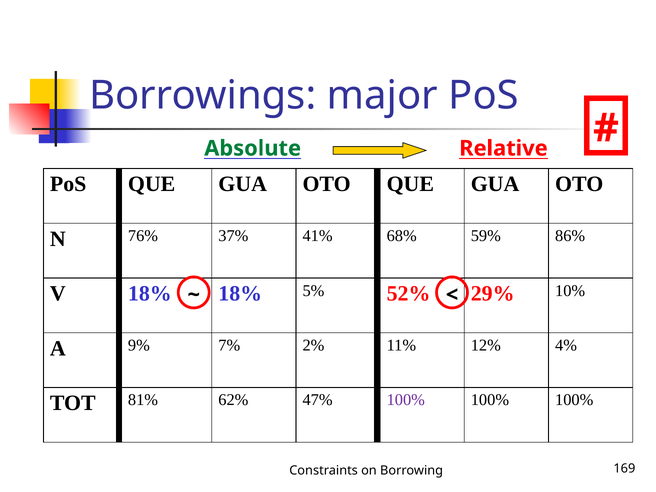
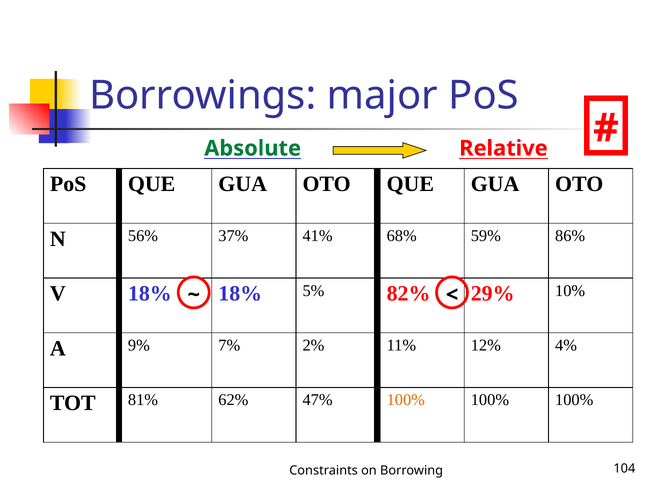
76%: 76% -> 56% (143, 236)
52%: 52% -> 82% (409, 294)
100% colour: purple -> orange (406, 400)
169: 169 -> 104 (624, 469)
